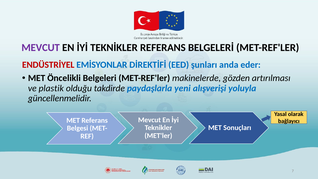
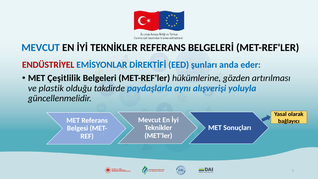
MEVCUT colour: purple -> blue (41, 48)
Öncelikli: Öncelikli -> Çeşitlilik (64, 78)
makinelerde: makinelerde -> hükümlerine (197, 78)
yeni: yeni -> aynı (182, 88)
